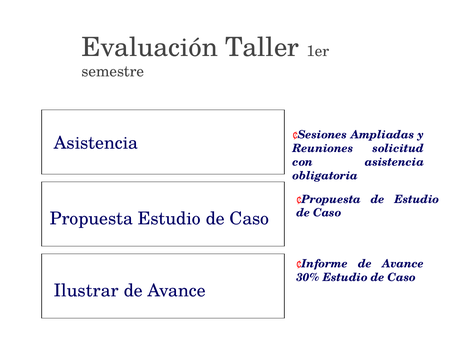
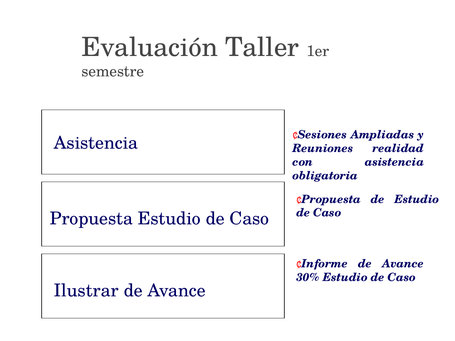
solicitud: solicitud -> realidad (398, 149)
